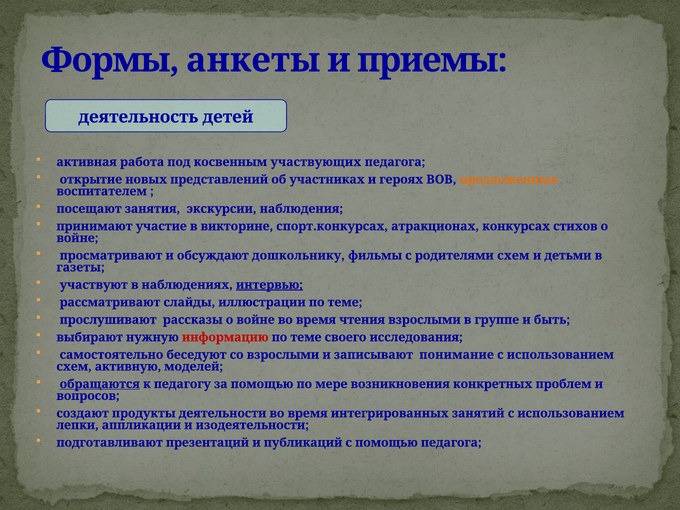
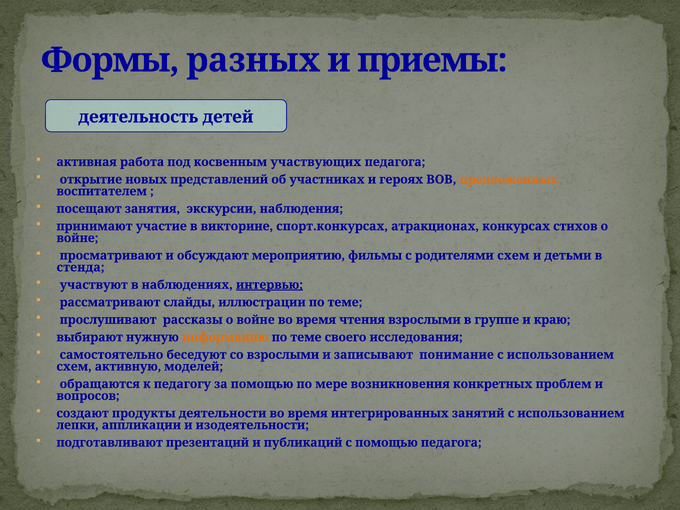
анкеты: анкеты -> разных (253, 60)
дошкольнику: дошкольнику -> мероприятию (298, 256)
газеты: газеты -> стенда (81, 267)
быть: быть -> краю (552, 320)
информацию colour: red -> orange (225, 337)
обращаются underline: present -> none (100, 384)
